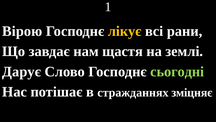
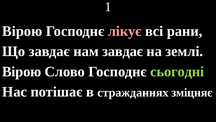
лікує colour: yellow -> pink (125, 31)
нам щастя: щастя -> завдає (123, 51)
Дарує: Дарує -> Вірою (22, 71)
